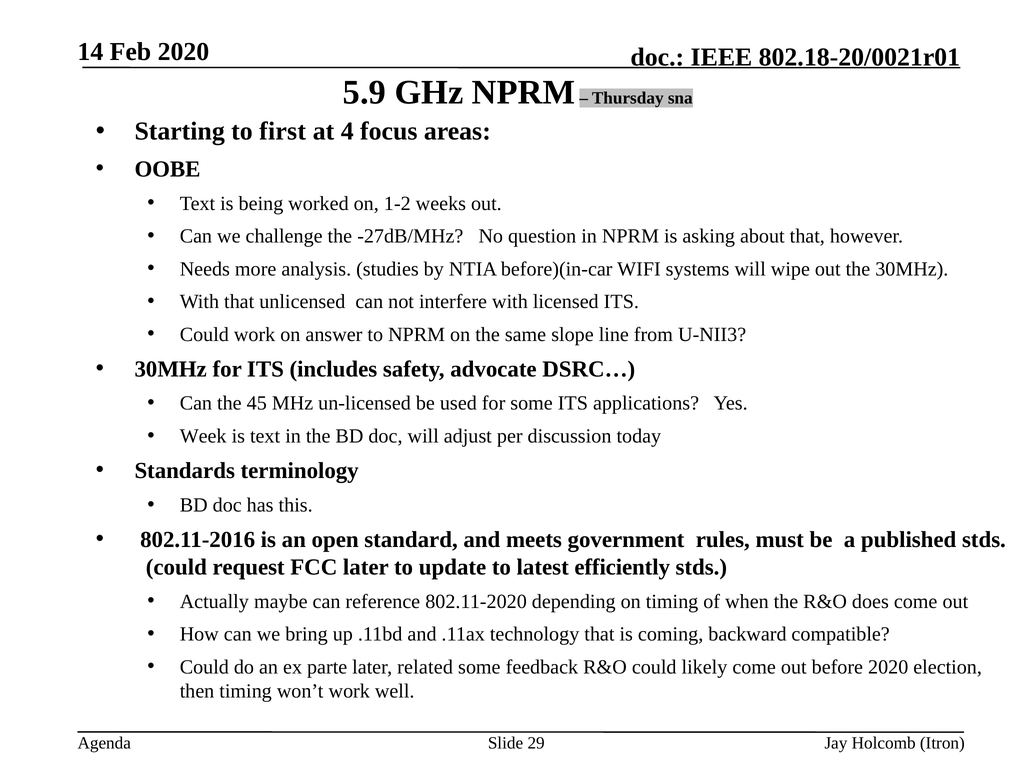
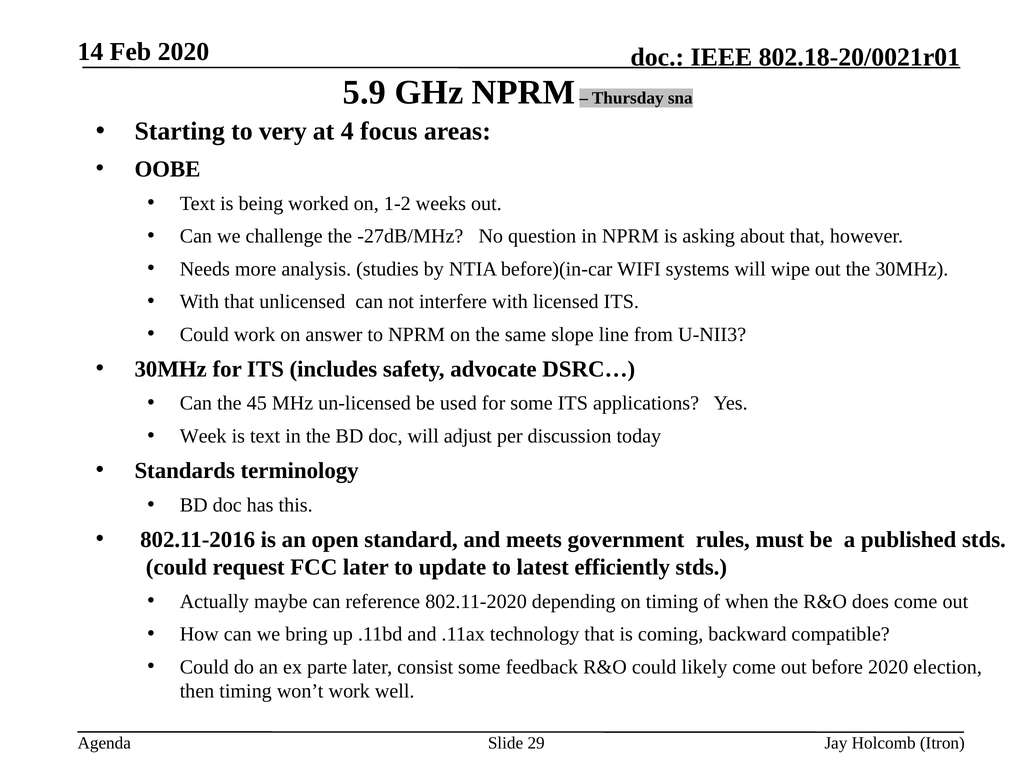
first: first -> very (283, 131)
related: related -> consist (425, 667)
